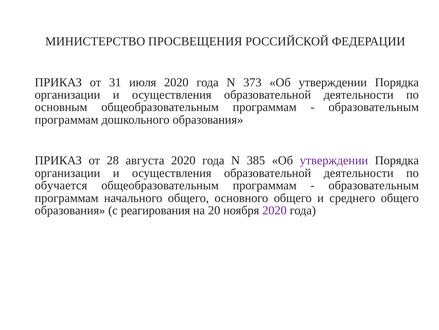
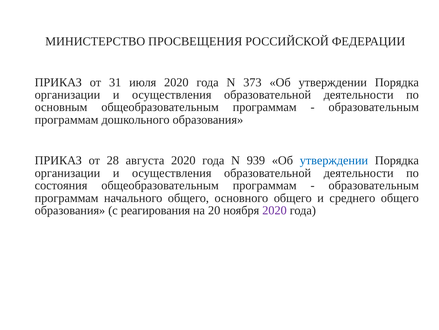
385: 385 -> 939 (256, 160)
утверждении colour: purple -> blue (334, 160)
обучается: обучается -> состояния (61, 185)
